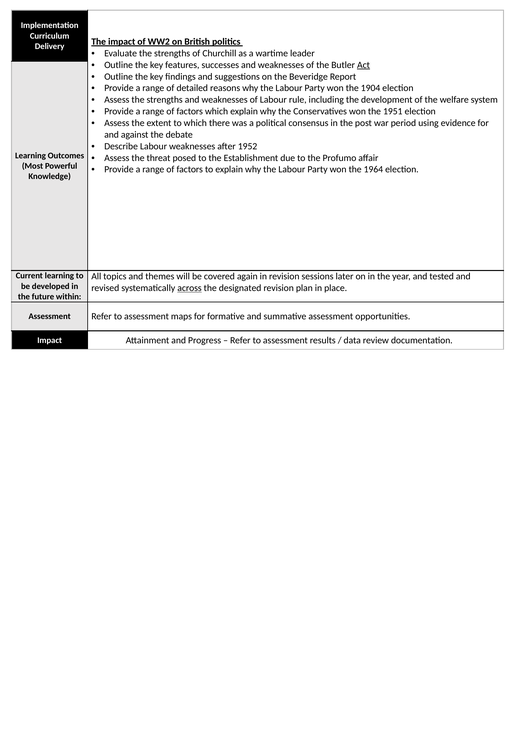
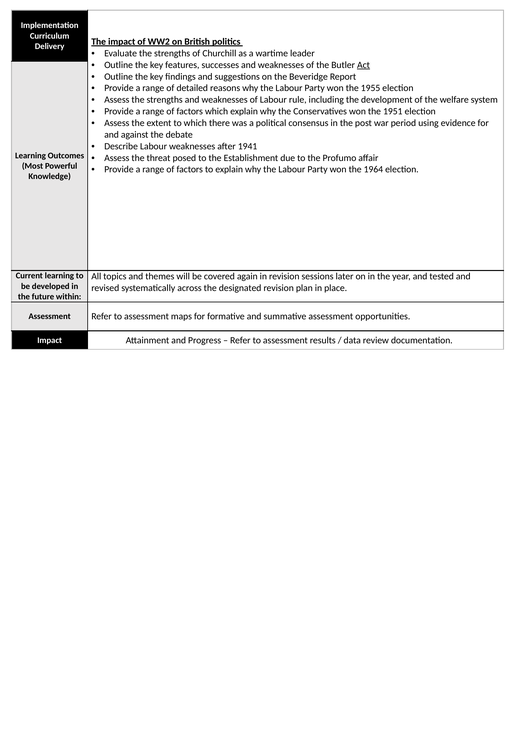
1904: 1904 -> 1955 (371, 88)
1952: 1952 -> 1941 (248, 146)
across underline: present -> none (190, 288)
